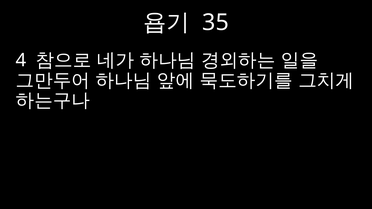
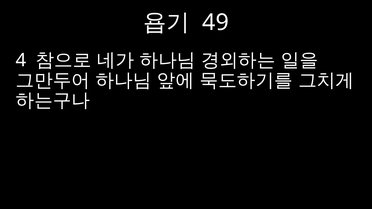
35: 35 -> 49 (216, 22)
